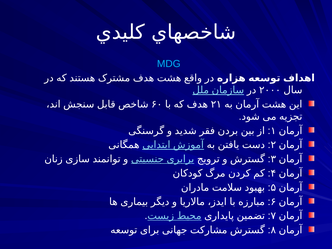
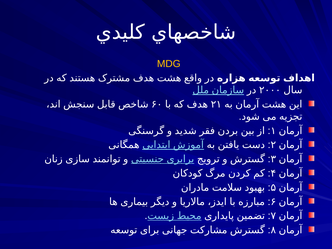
MDG colour: light blue -> yellow (169, 64)
